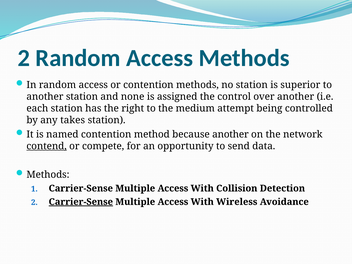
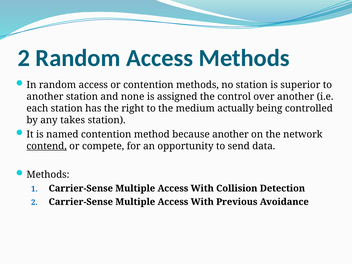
attempt: attempt -> actually (236, 108)
Carrier-Sense underline: present -> none (81, 202)
Wireless: Wireless -> Previous (237, 202)
